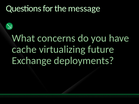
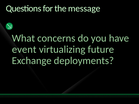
cache: cache -> event (24, 50)
